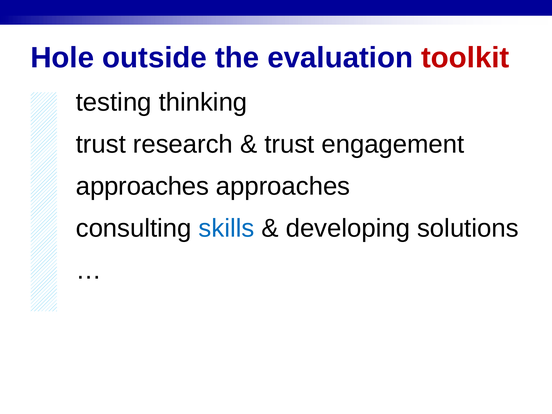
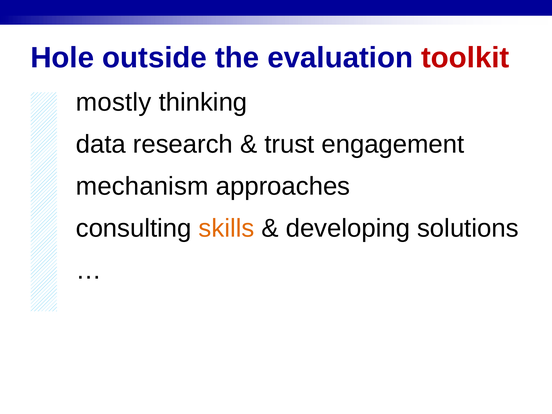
testing: testing -> mostly (114, 102)
trust: trust -> data (101, 144)
approaches: approaches -> mechanism (142, 186)
skills colour: blue -> orange (227, 228)
